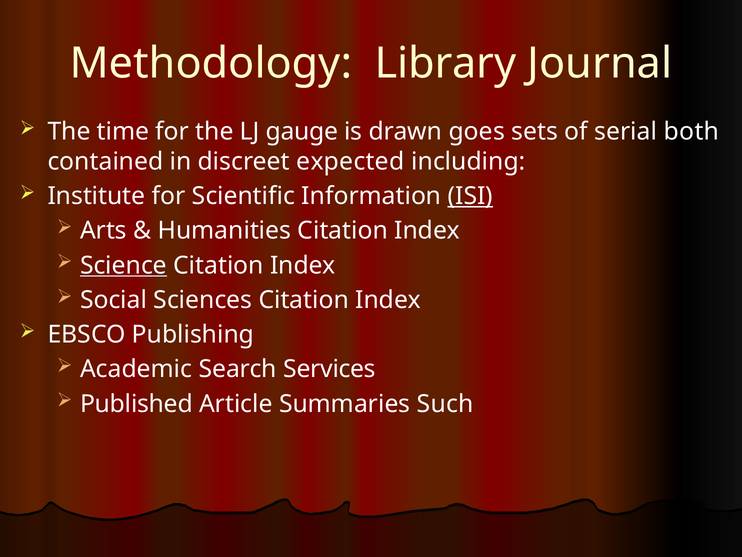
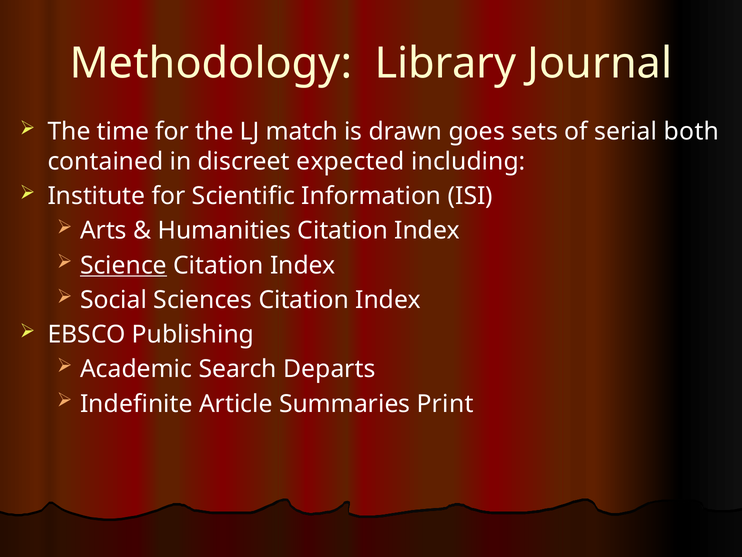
gauge: gauge -> match (302, 132)
ISI underline: present -> none (470, 196)
Services: Services -> Departs (329, 369)
Published: Published -> Indefinite (136, 404)
Such: Such -> Print (445, 404)
